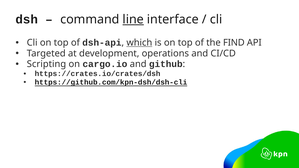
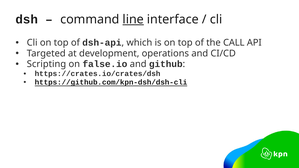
which underline: present -> none (139, 43)
FIND: FIND -> CALL (234, 43)
cargo.io: cargo.io -> false.io (105, 64)
